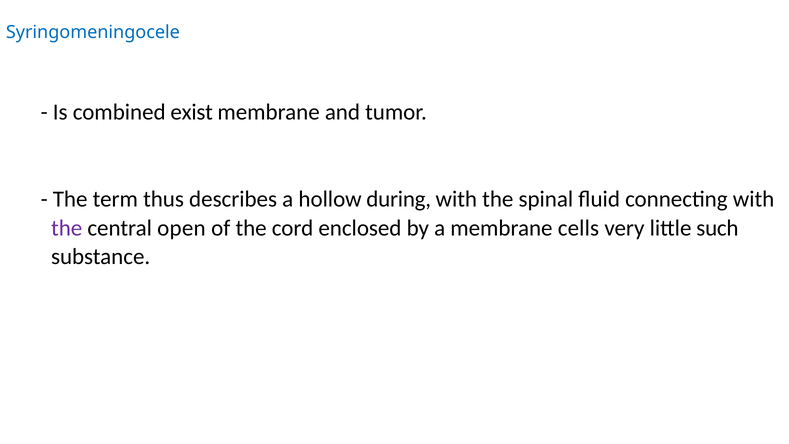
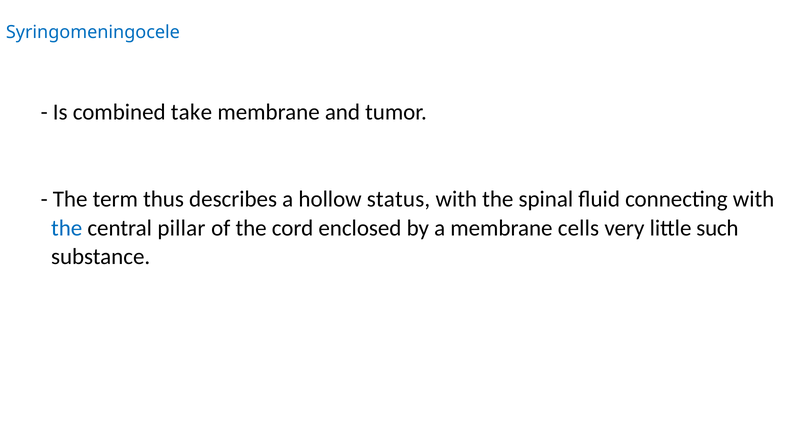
exist: exist -> take (191, 112)
during: during -> status (398, 199)
the colour: purple -> blue (67, 228)
open: open -> pillar (181, 228)
